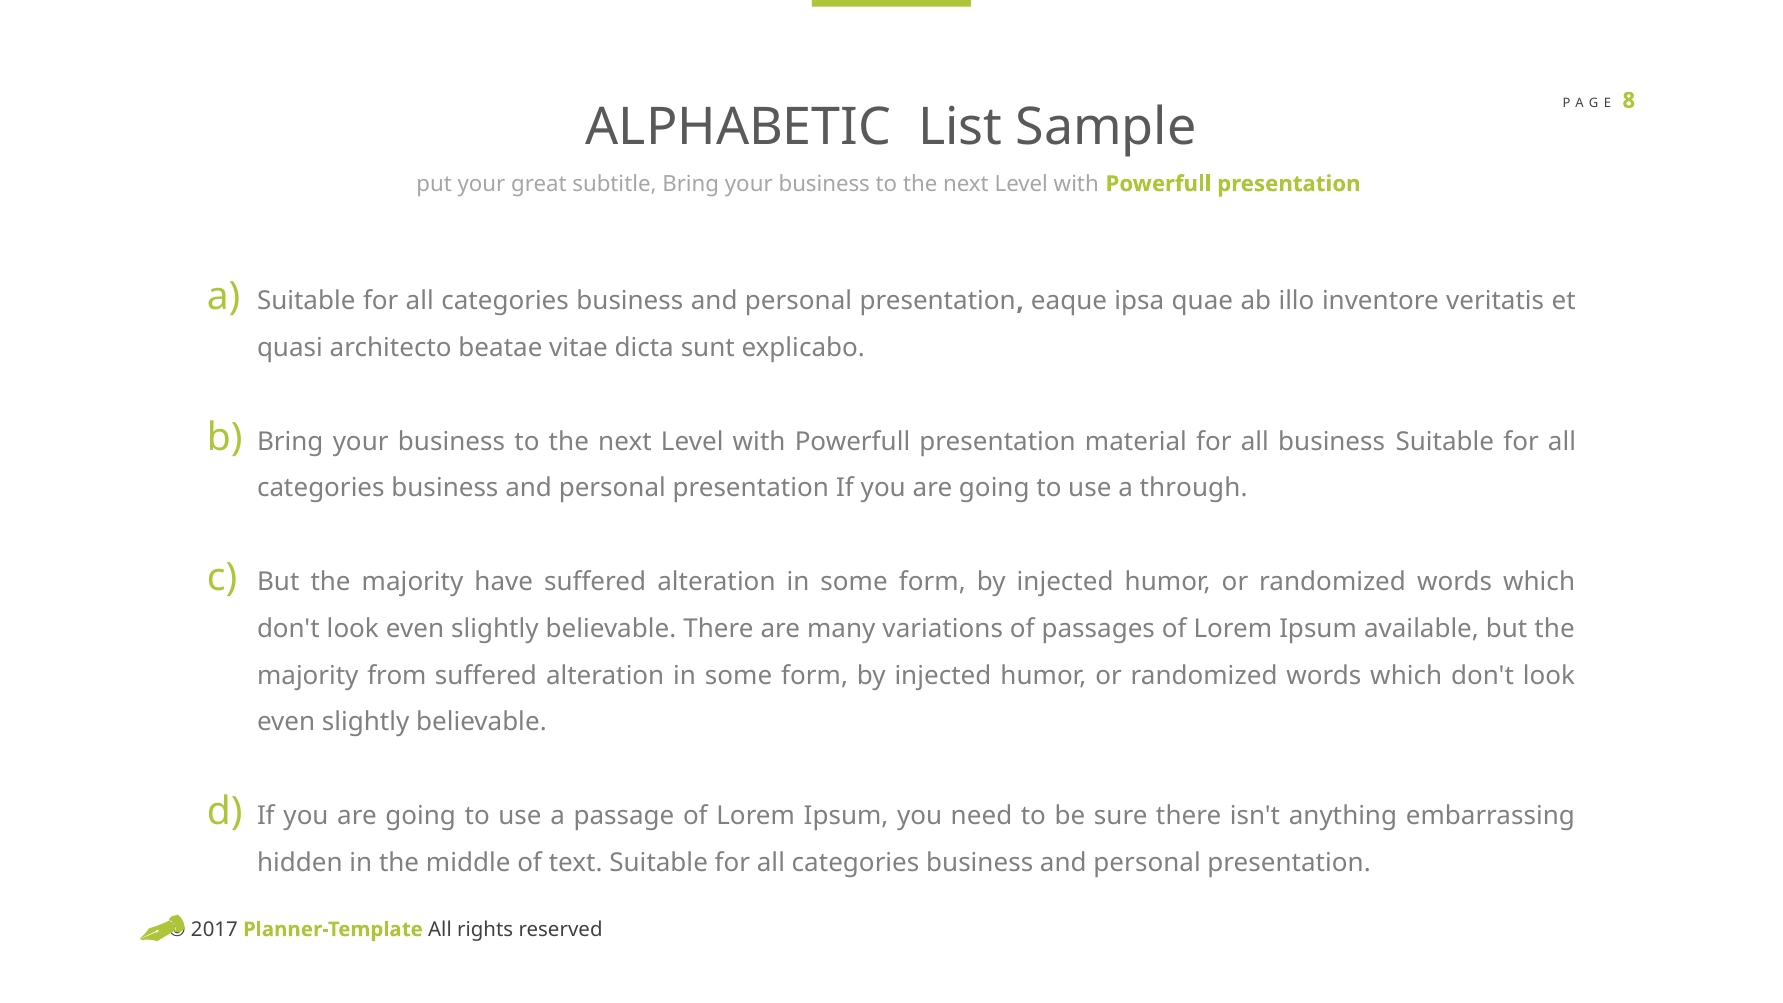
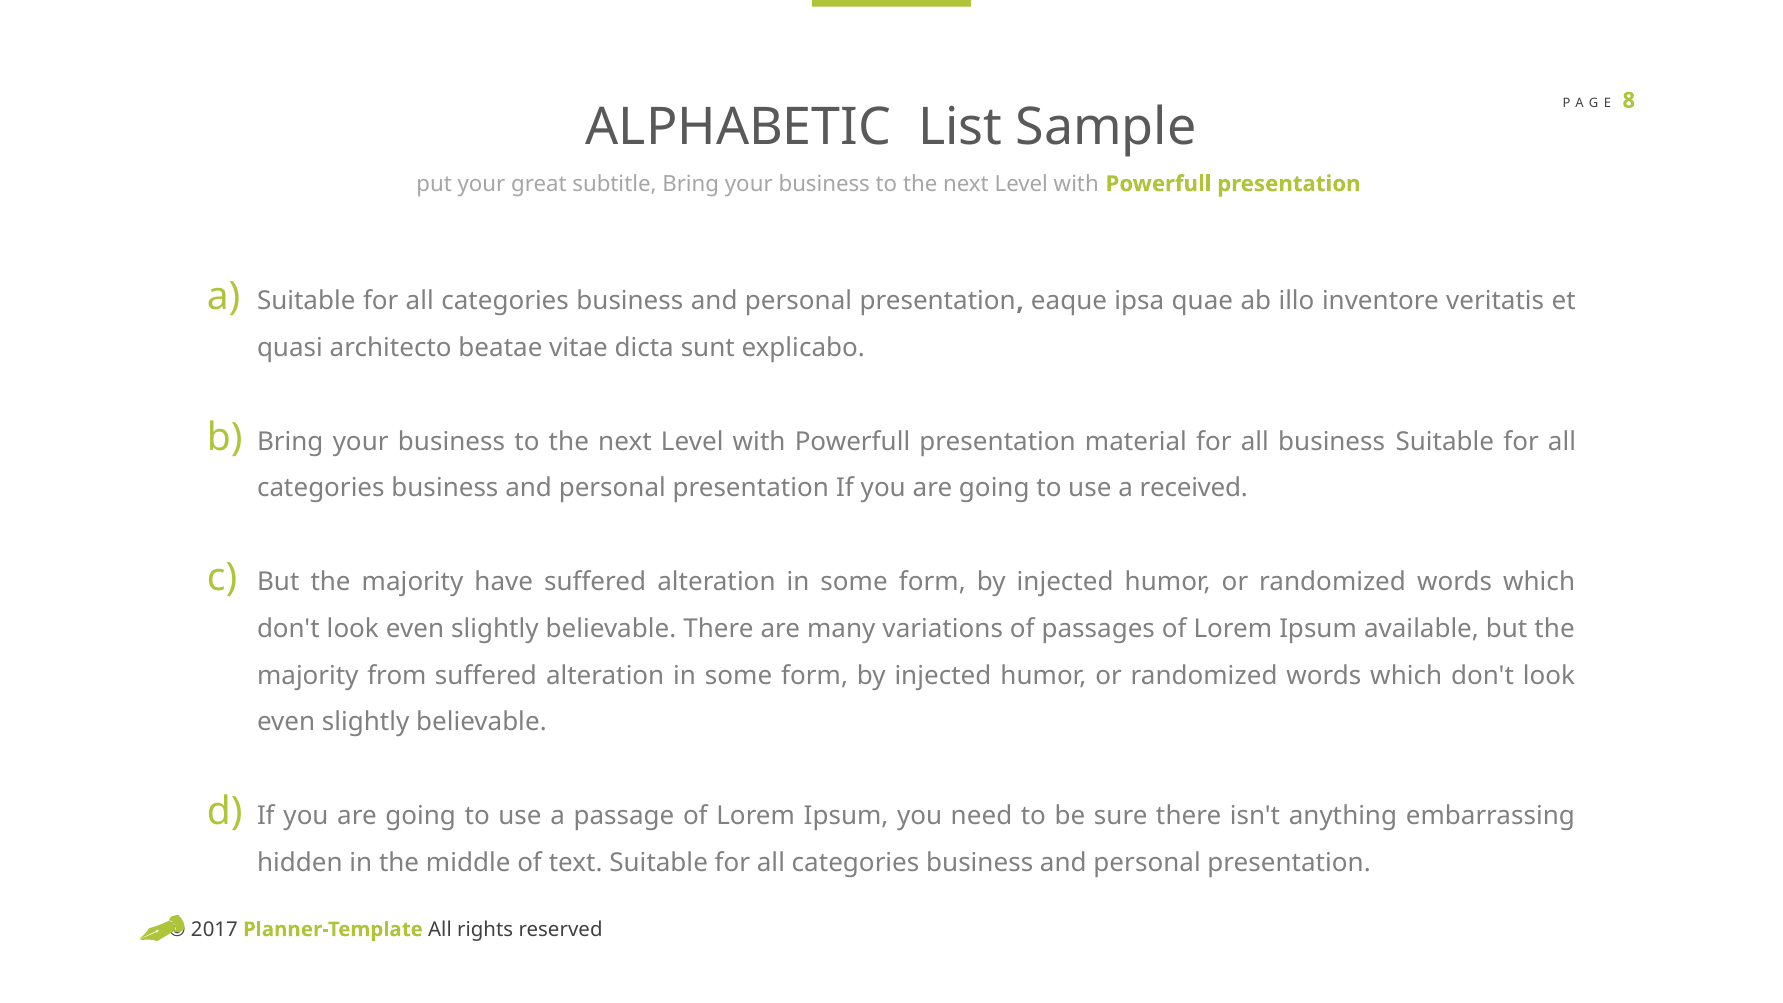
through: through -> received (1194, 488)
